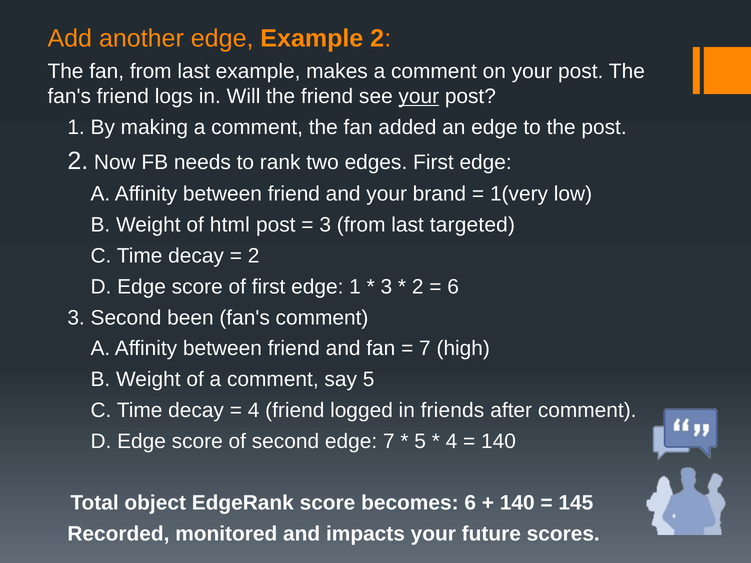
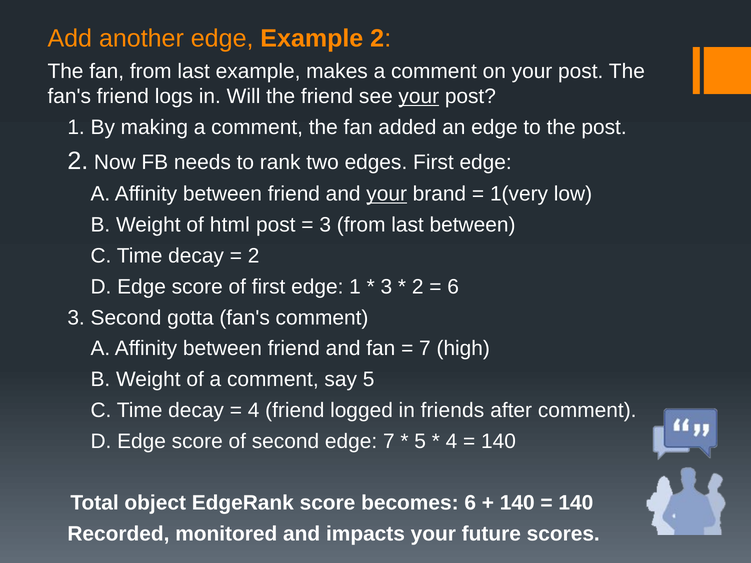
your underline: none -> present (387, 194)
last targeted: targeted -> between (473, 225)
been: been -> gotta (190, 318)
145: 145 -> 140 (576, 503)
